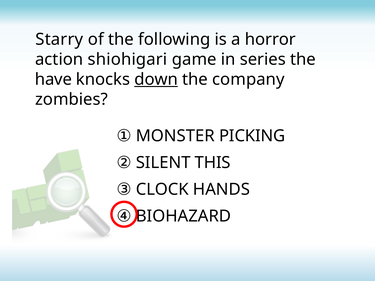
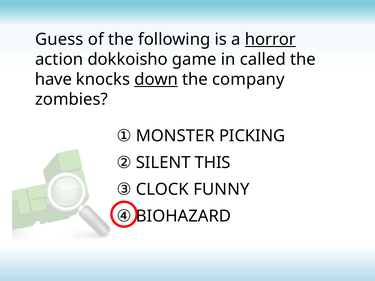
Starry: Starry -> Guess (59, 39)
horror underline: none -> present (270, 39)
shiohigari: shiohigari -> dokkoisho (128, 59)
series: series -> called (263, 59)
HANDS: HANDS -> FUNNY (221, 189)
